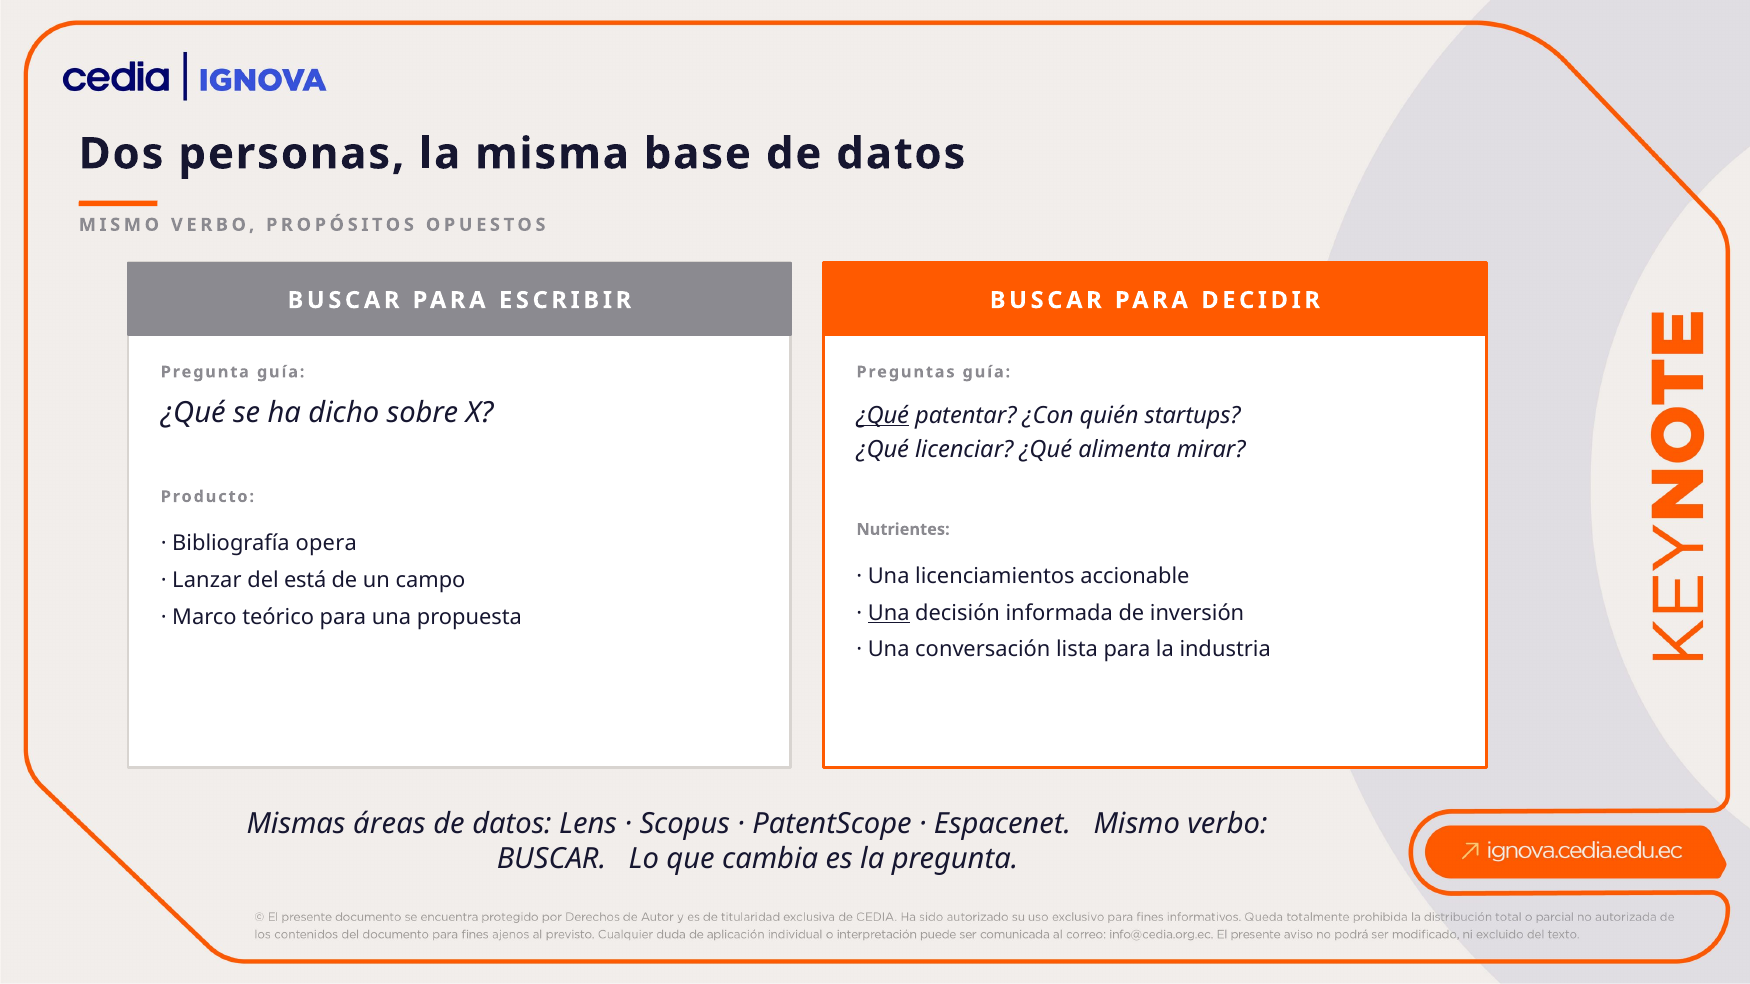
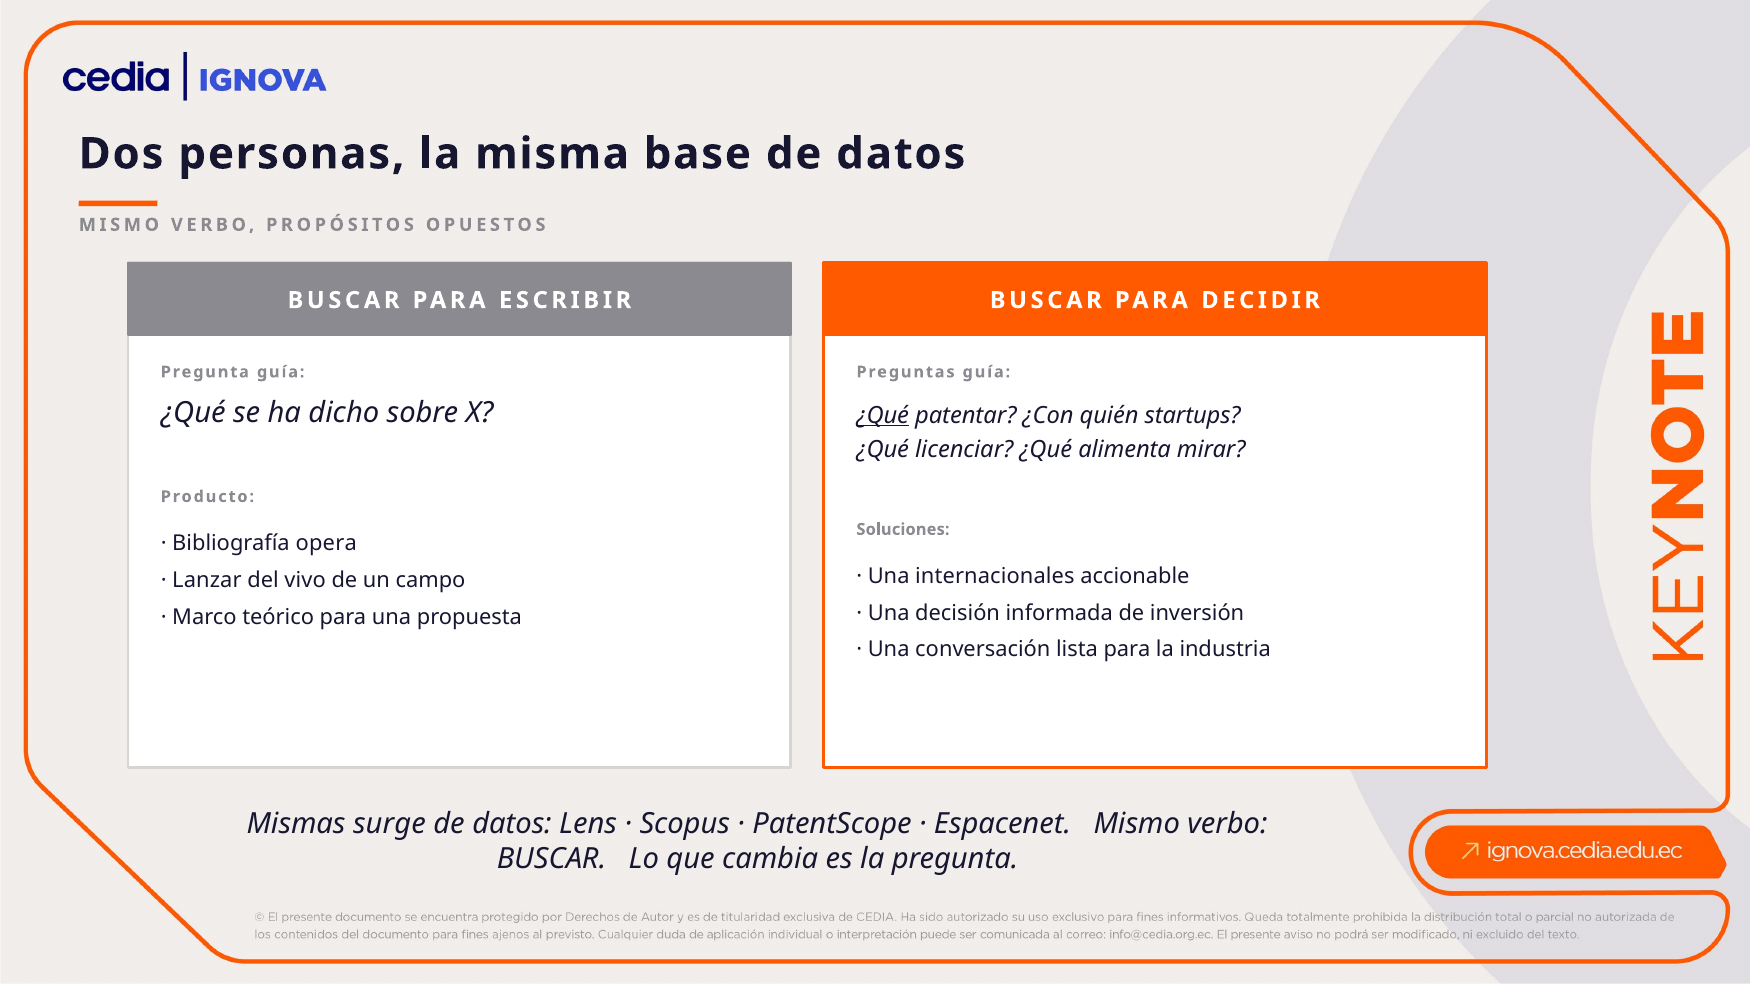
Nutrientes: Nutrientes -> Soluciones (903, 530)
licenciamientos: licenciamientos -> internacionales (995, 576)
está: está -> vivo (305, 580)
Una underline: present -> none (889, 613)
áreas: áreas -> surge (389, 824)
